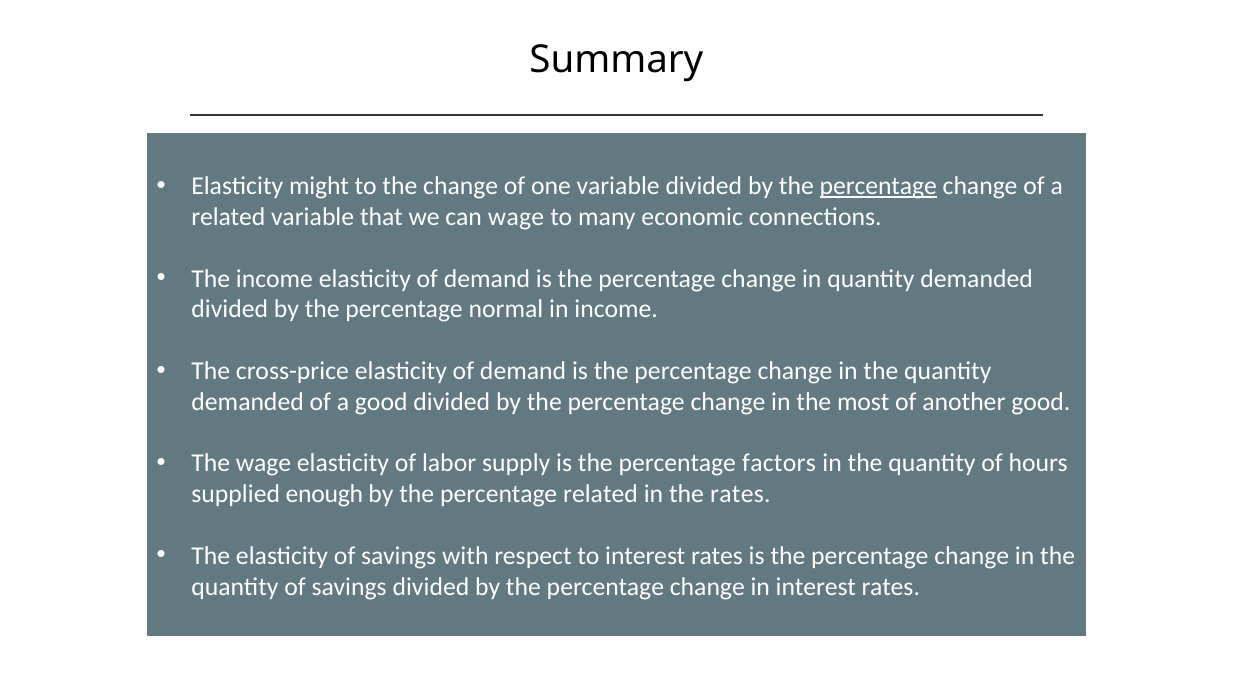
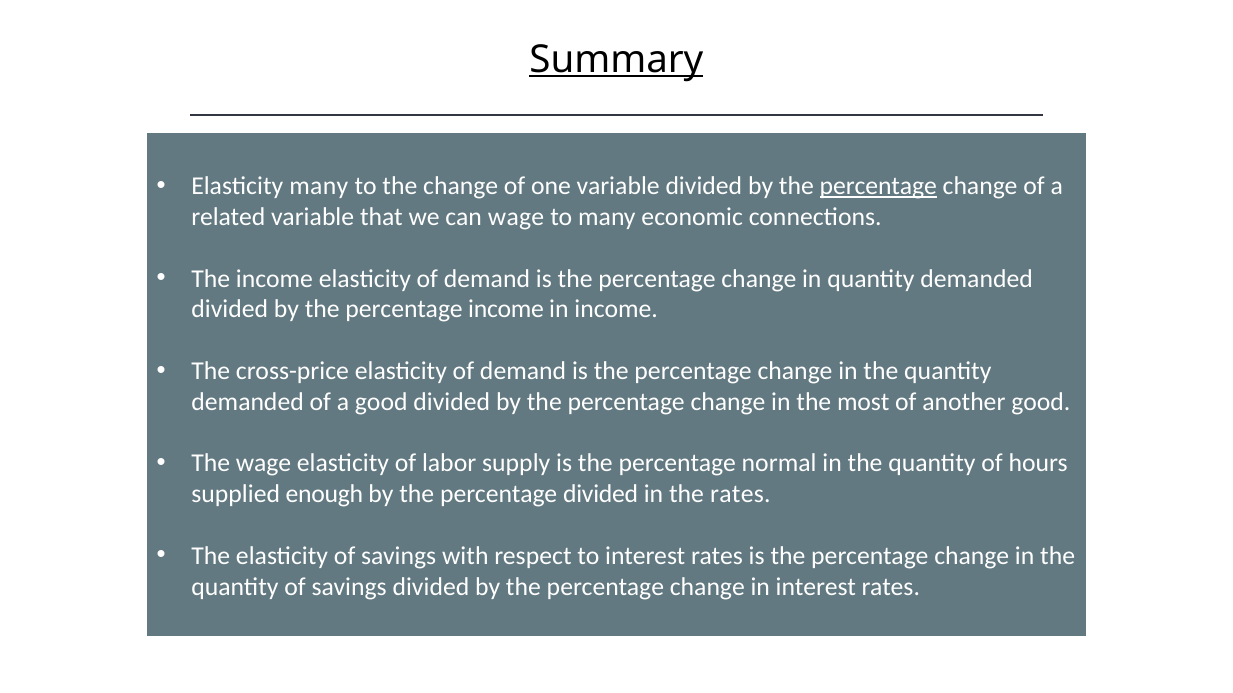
Summary underline: none -> present (616, 60)
Elasticity might: might -> many (319, 186)
percentage normal: normal -> income (506, 310)
factors: factors -> normal (779, 464)
percentage related: related -> divided (601, 495)
